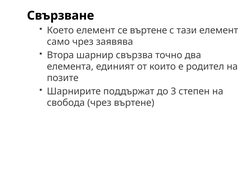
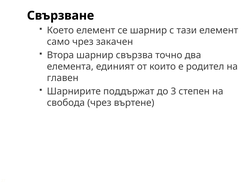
се въртене: въртене -> шарнир (148, 30)
заявява: заявява -> закачен (115, 42)
позите: позите -> главен (63, 78)
